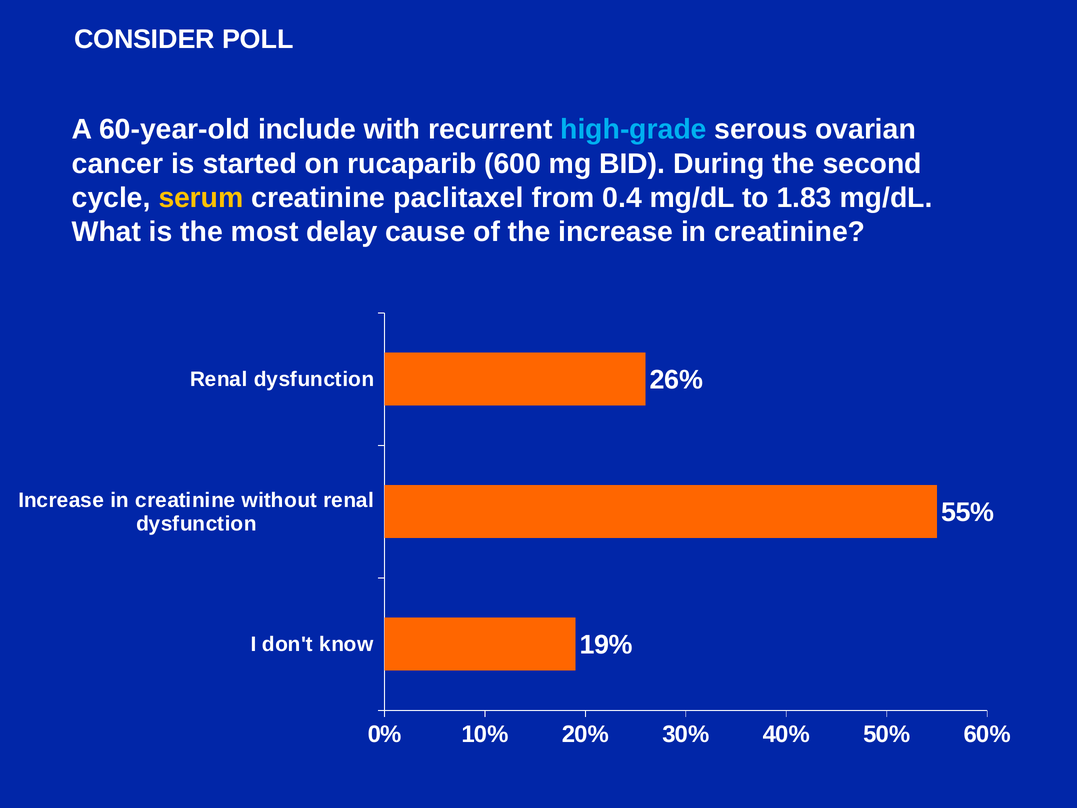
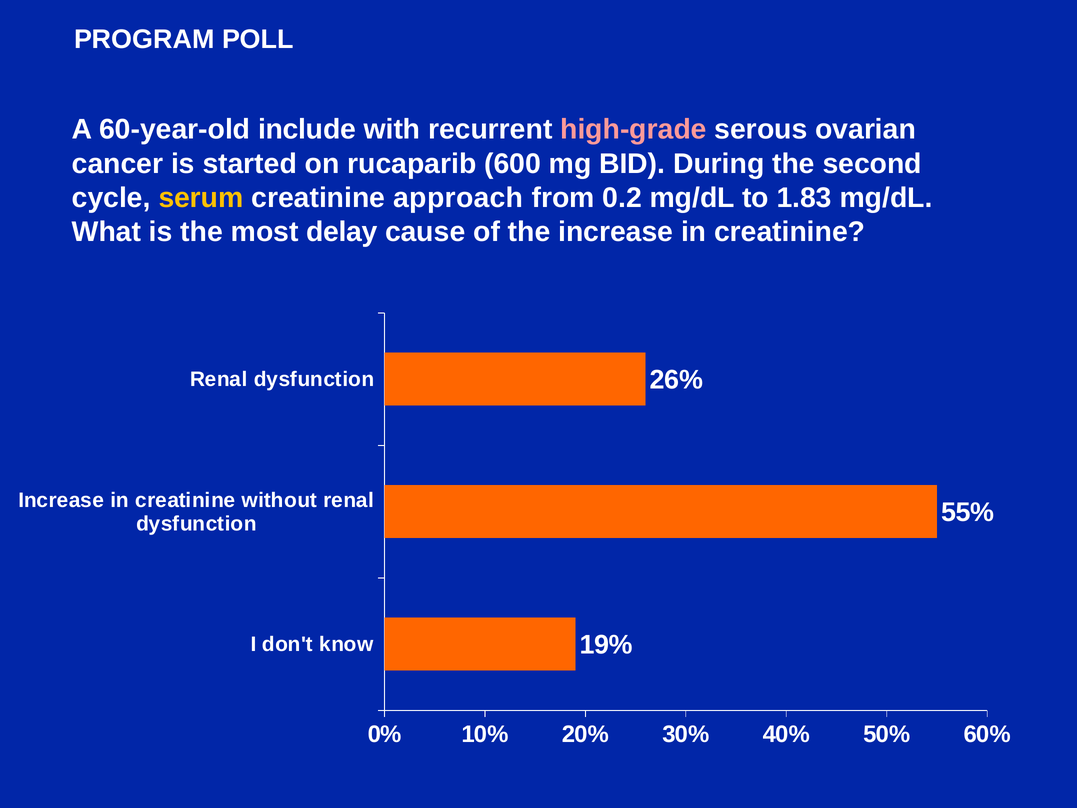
CONSIDER: CONSIDER -> PROGRAM (144, 39)
high-grade colour: light blue -> pink (633, 130)
paclitaxel: paclitaxel -> approach (458, 198)
0.4: 0.4 -> 0.2 (622, 198)
